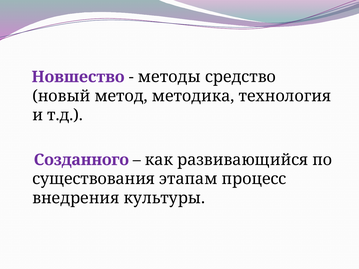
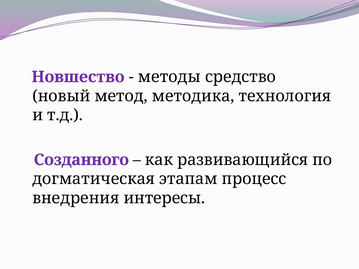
существования: существования -> догматическая (94, 179)
культуры: культуры -> интересы (164, 198)
